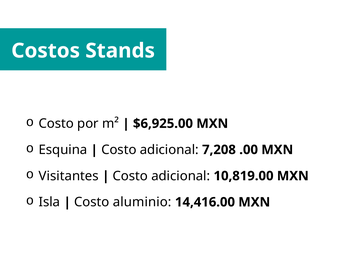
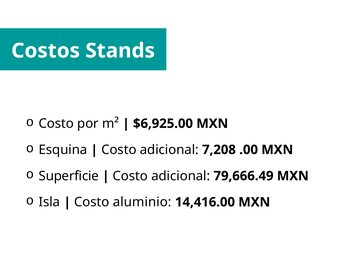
Visitantes: Visitantes -> Superficie (69, 176)
10,819.00: 10,819.00 -> 79,666.49 (244, 176)
